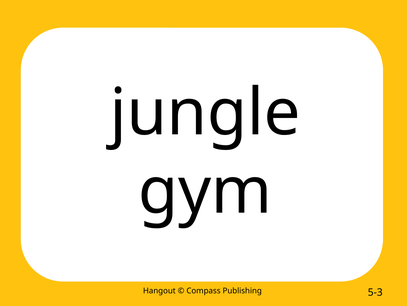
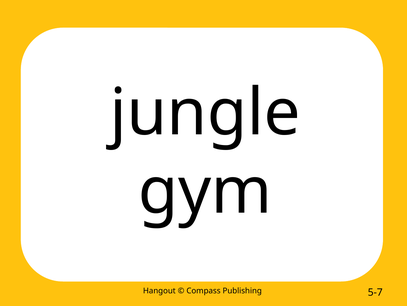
5-3: 5-3 -> 5-7 (375, 292)
